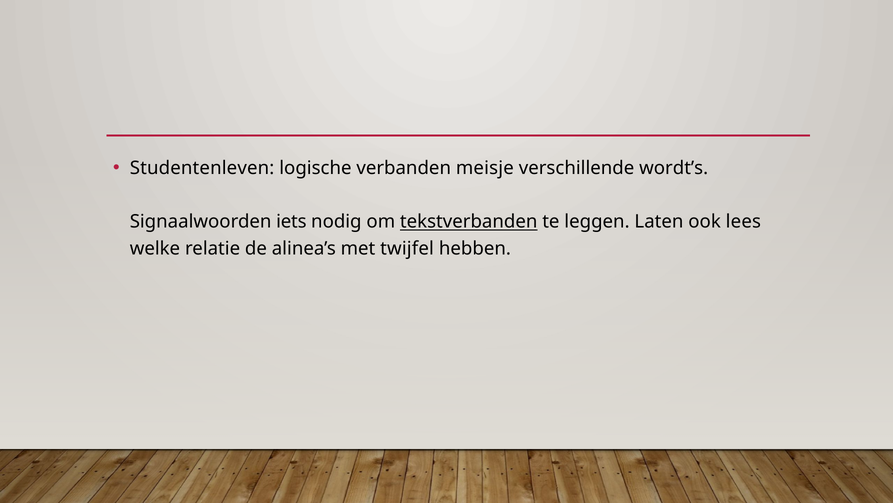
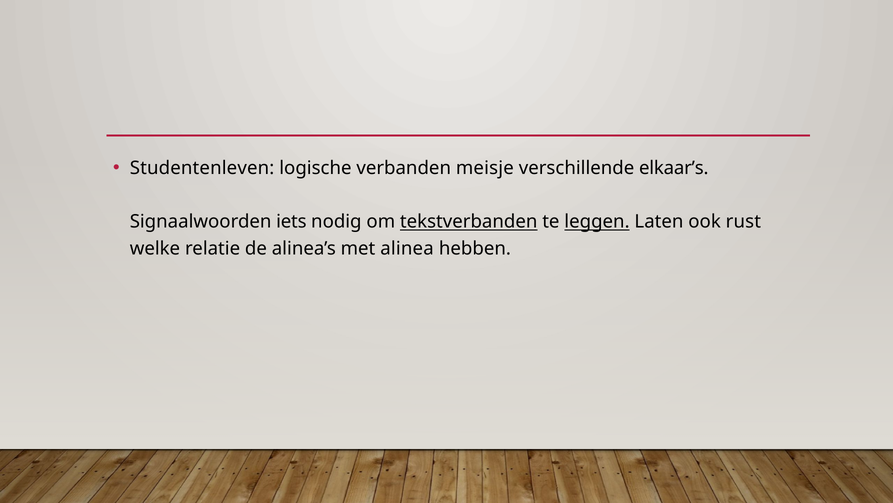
wordt’s: wordt’s -> elkaar’s (674, 168)
leggen underline: none -> present (597, 221)
lees: lees -> rust (743, 221)
twijfel: twijfel -> alinea (407, 248)
